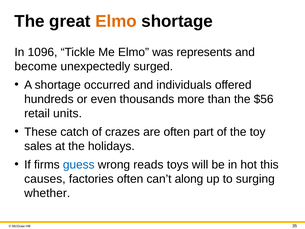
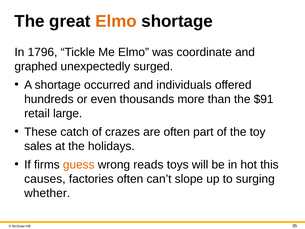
10: 10 -> 17 (34, 52)
represents: represents -> coordinate (204, 52)
become: become -> graphed (36, 66)
$56: $56 -> $91 (264, 99)
units: units -> large (68, 113)
guess colour: blue -> orange (79, 164)
along: along -> slope (189, 179)
